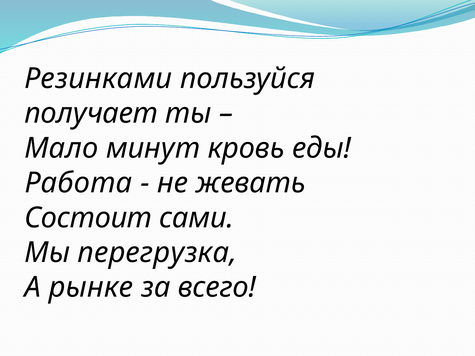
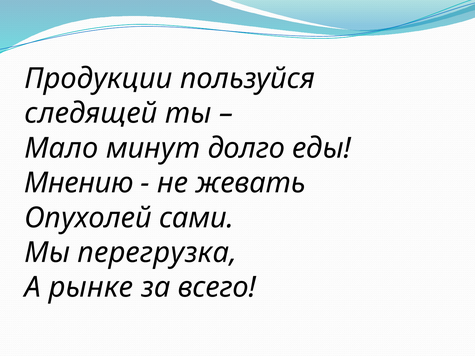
Резинками: Резинками -> Продукции (98, 79)
получает: получает -> следящей (91, 113)
кровь: кровь -> долго (246, 148)
Работа: Работа -> Мнению (79, 183)
Состоит: Состоит -> Опухолей (88, 218)
